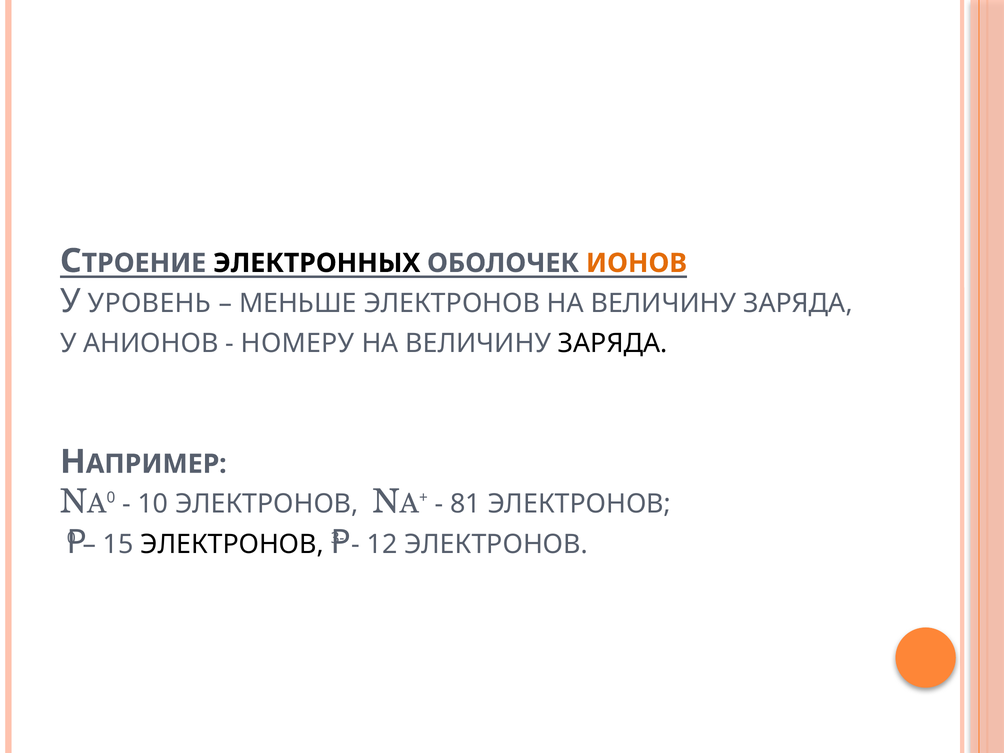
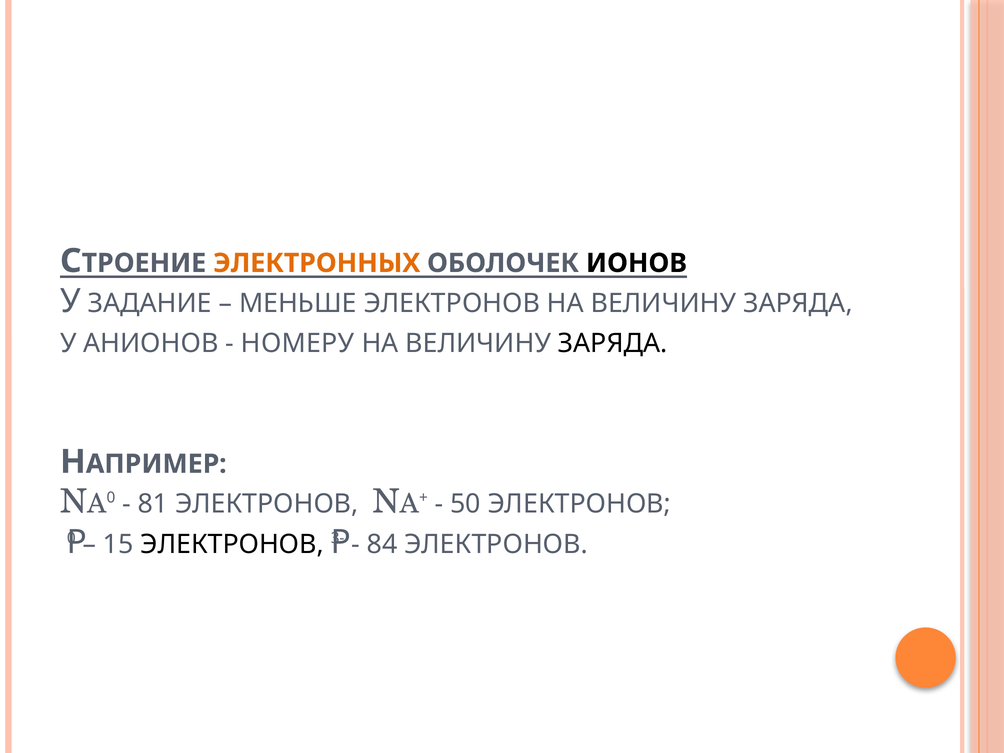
ЭЛЕКТРОННЫХ colour: black -> orange (317, 263)
ИОНОВ colour: orange -> black (636, 263)
УРОВЕНЬ: УРОВЕНЬ -> ЗАДАНИЕ (150, 303)
10: 10 -> 81 (153, 504)
81: 81 -> 50 (465, 504)
12: 12 -> 84 (382, 544)
